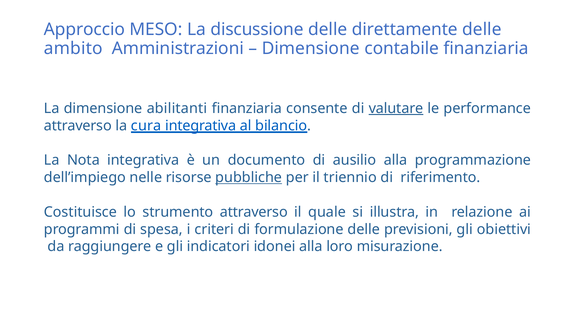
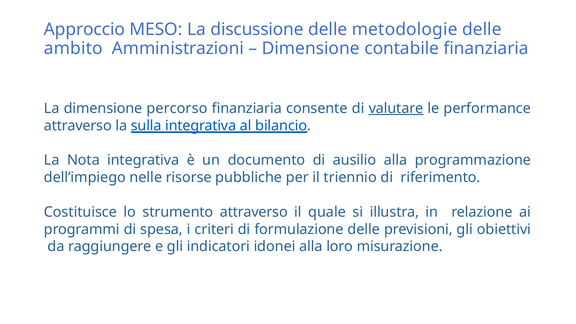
direttamente: direttamente -> metodologie (405, 30)
abilitanti: abilitanti -> percorso (177, 108)
cura: cura -> sulla (146, 126)
pubbliche underline: present -> none (249, 177)
